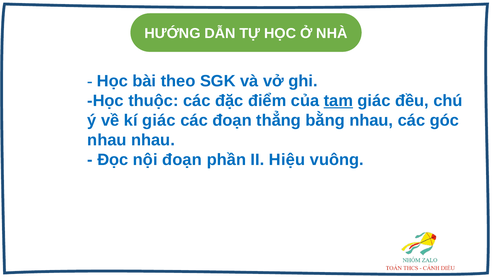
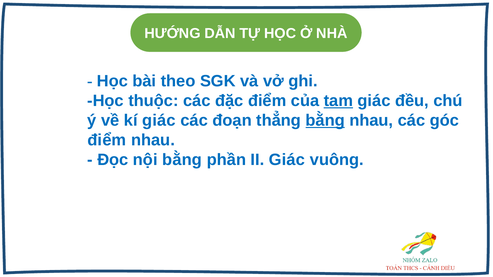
bằng underline: none -> present (325, 121)
nhau: nhau -> điểm (107, 140)
nội đoạn: đoạn -> bằng (182, 160)
II Hiệu: Hiệu -> Giác (287, 160)
